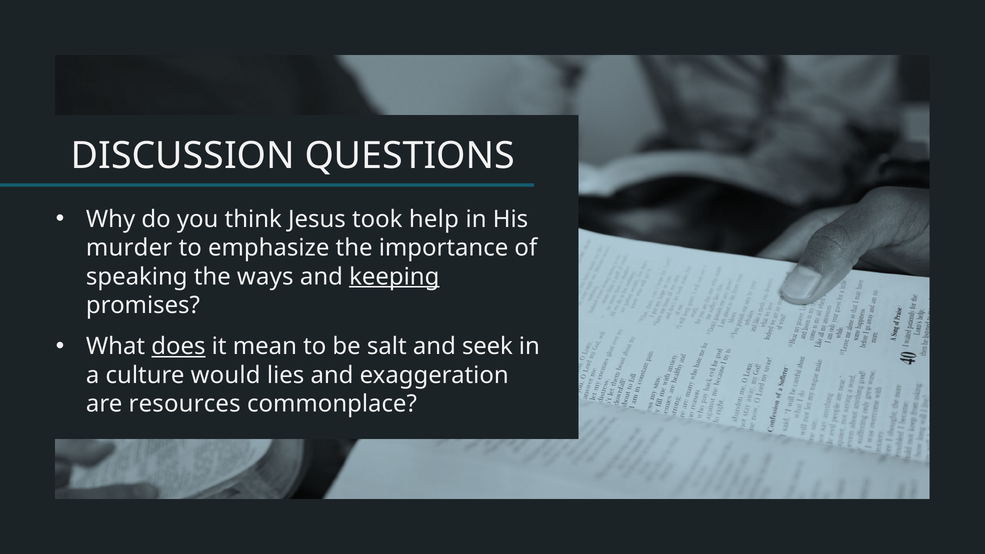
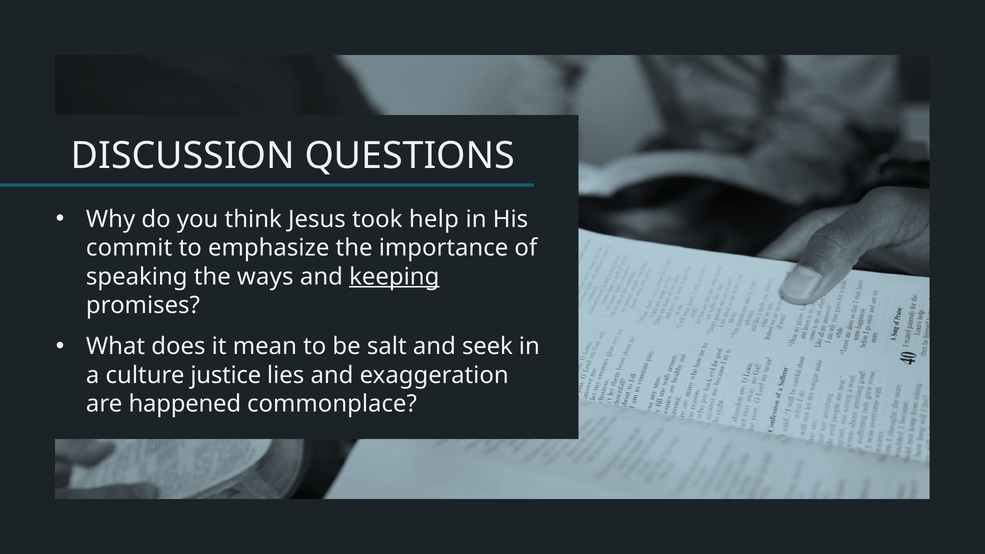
murder: murder -> commit (129, 248)
does underline: present -> none (178, 346)
would: would -> justice (226, 375)
resources: resources -> happened (185, 404)
